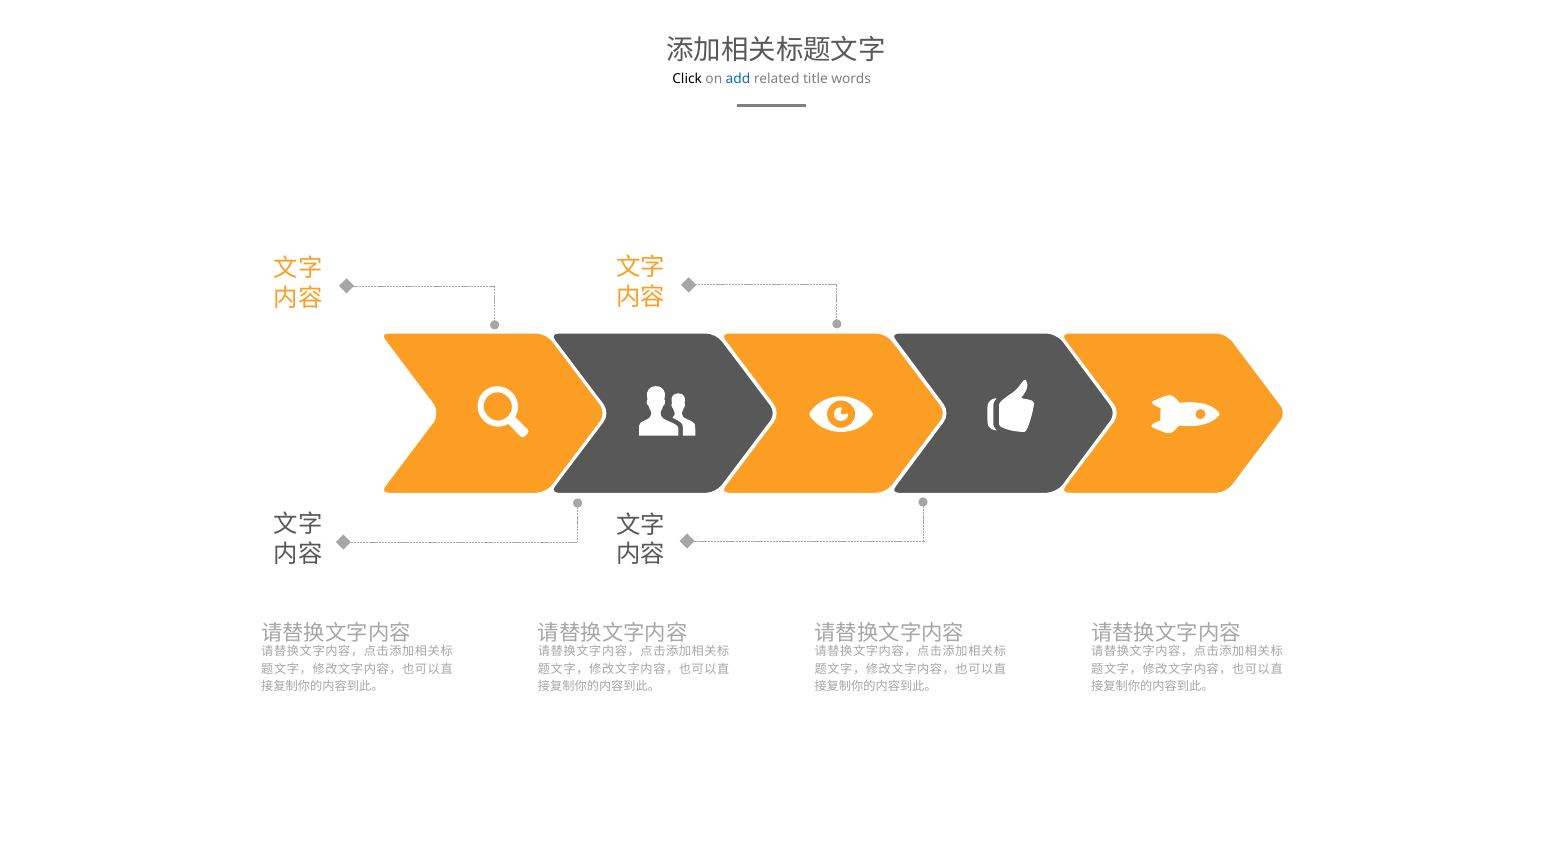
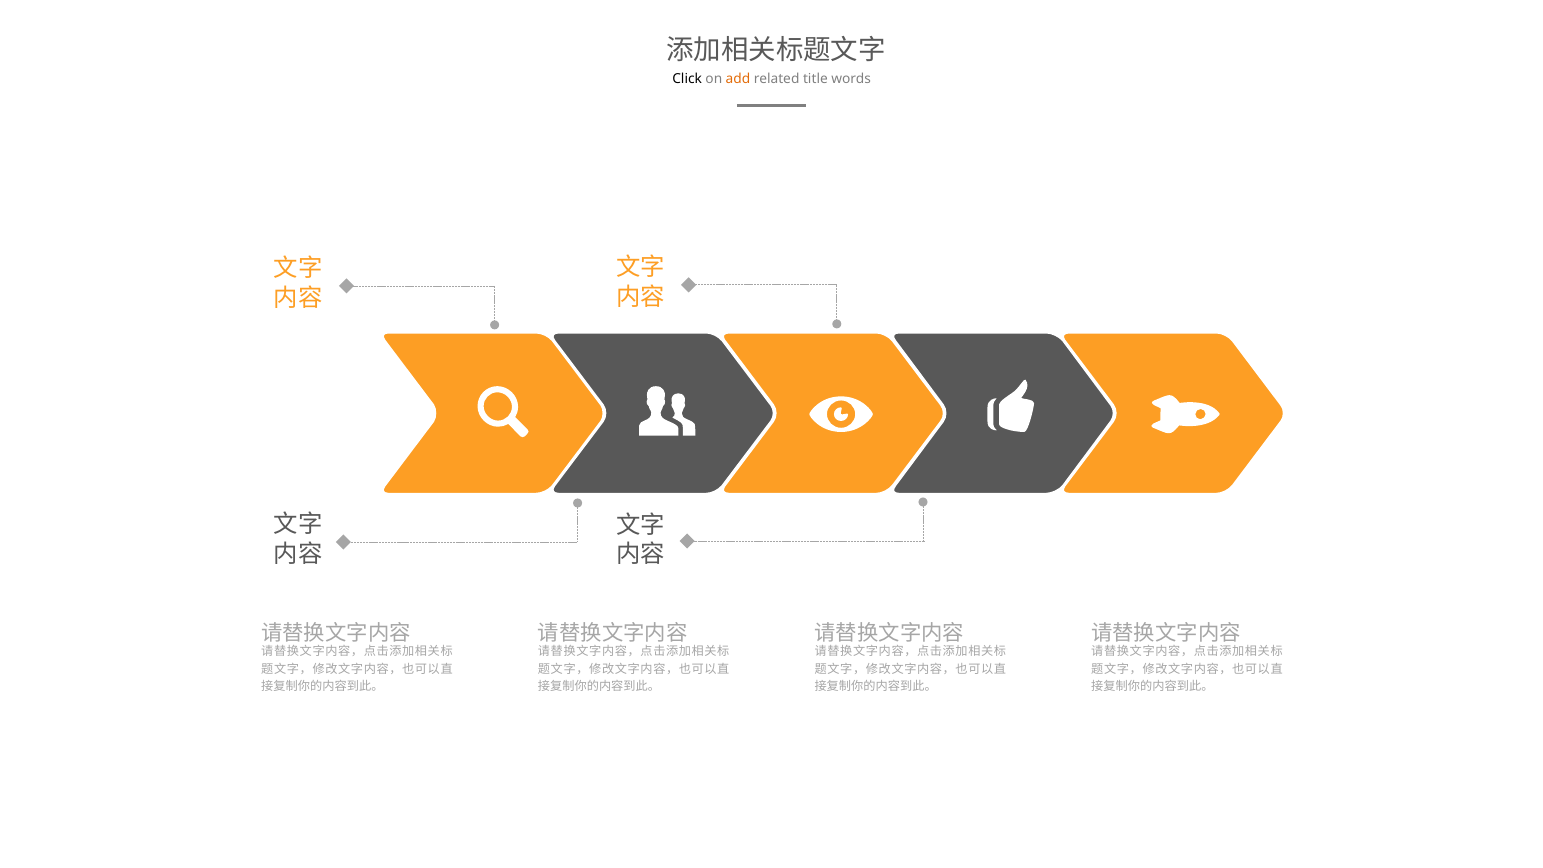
add colour: blue -> orange (738, 79)
